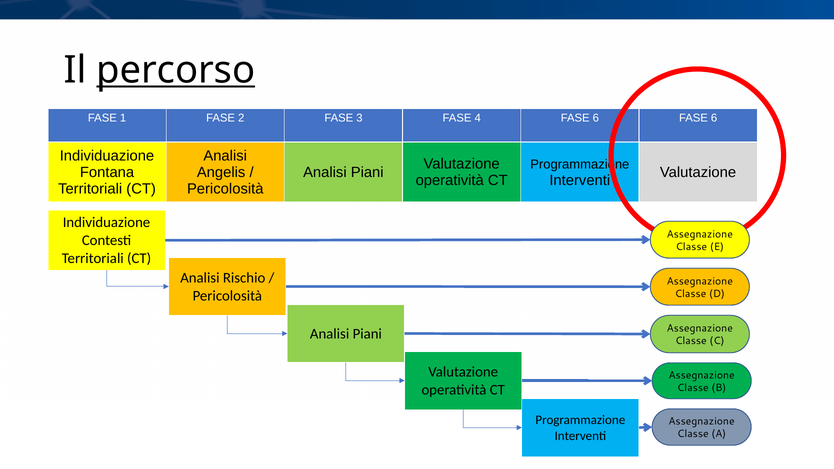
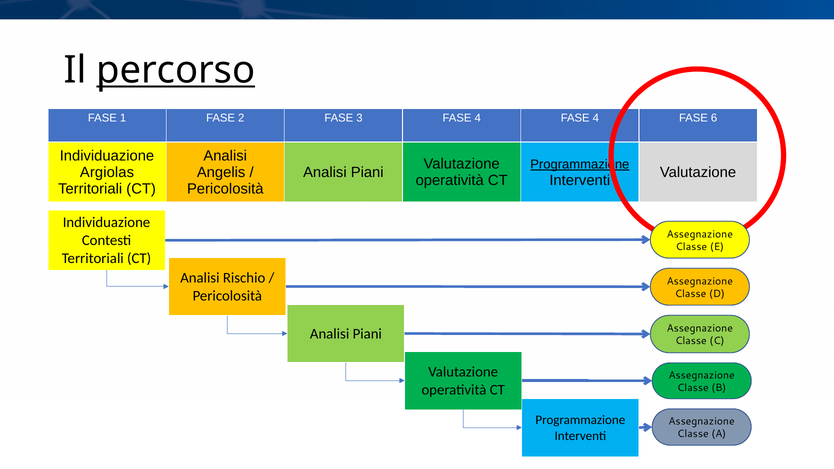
4 FASE 6: 6 -> 4 (596, 118)
Programmazione underline: none -> present (580, 165)
Fontana: Fontana -> Argiolas (107, 172)
